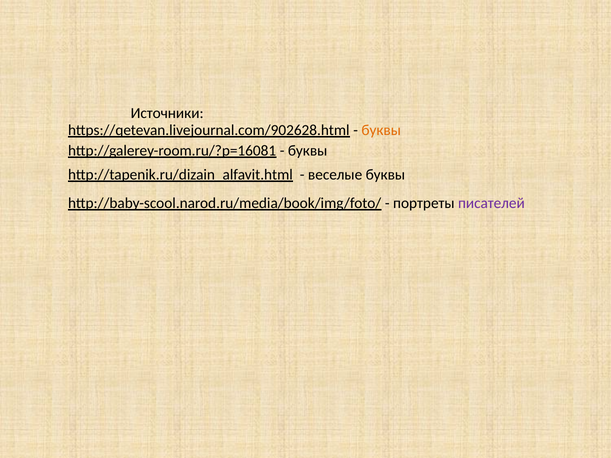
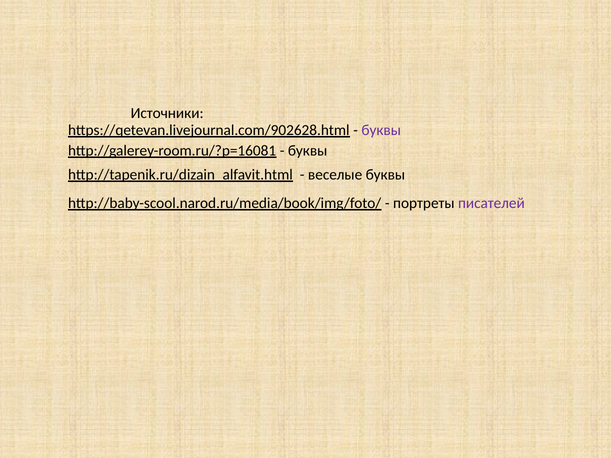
буквы colour: orange -> purple (381, 130)
